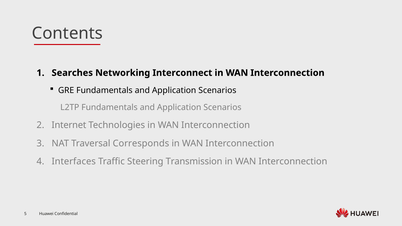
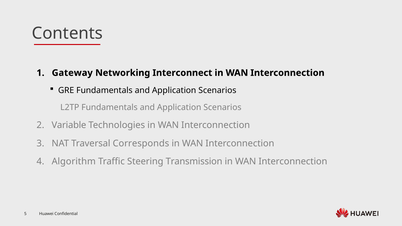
Searches: Searches -> Gateway (72, 73)
Internet: Internet -> Variable (69, 125)
Interfaces: Interfaces -> Algorithm (74, 162)
